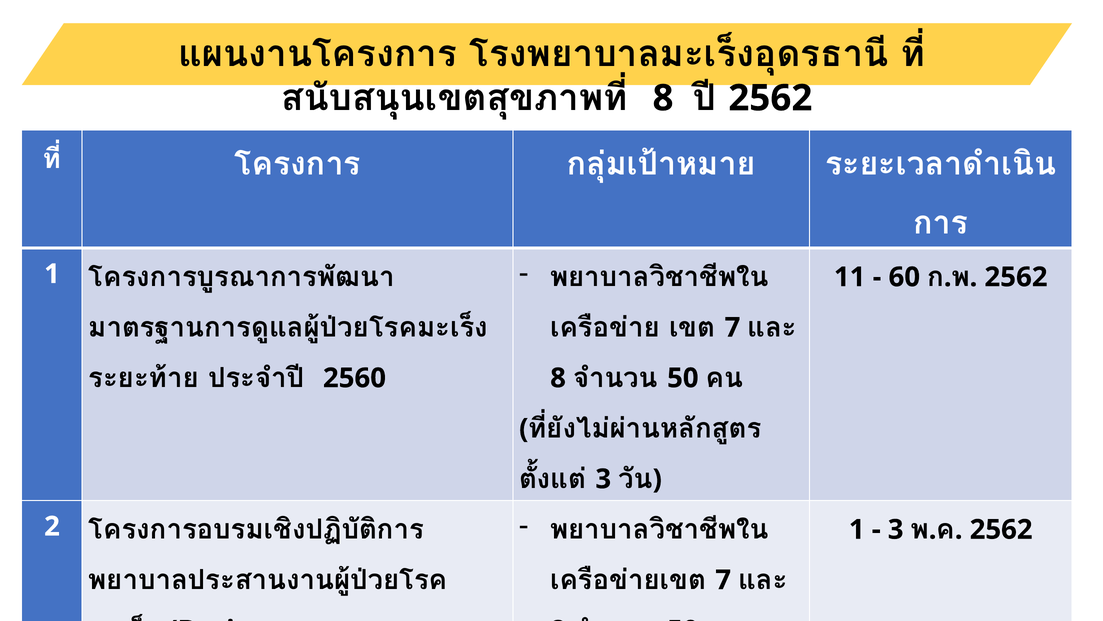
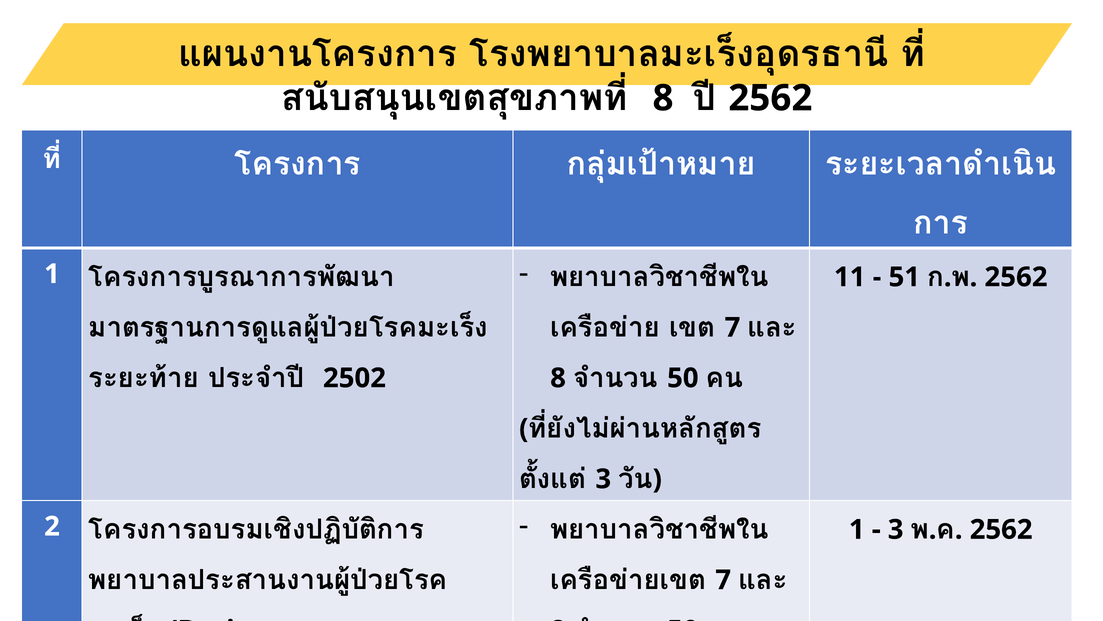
60: 60 -> 51 (904, 277)
2560: 2560 -> 2502 (354, 378)
